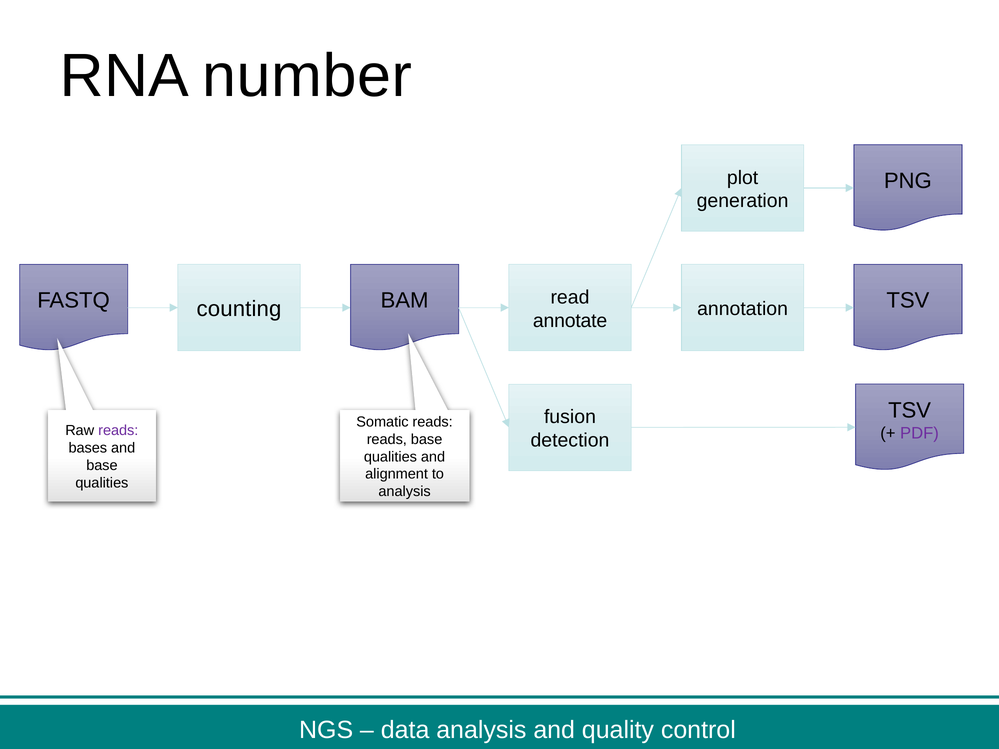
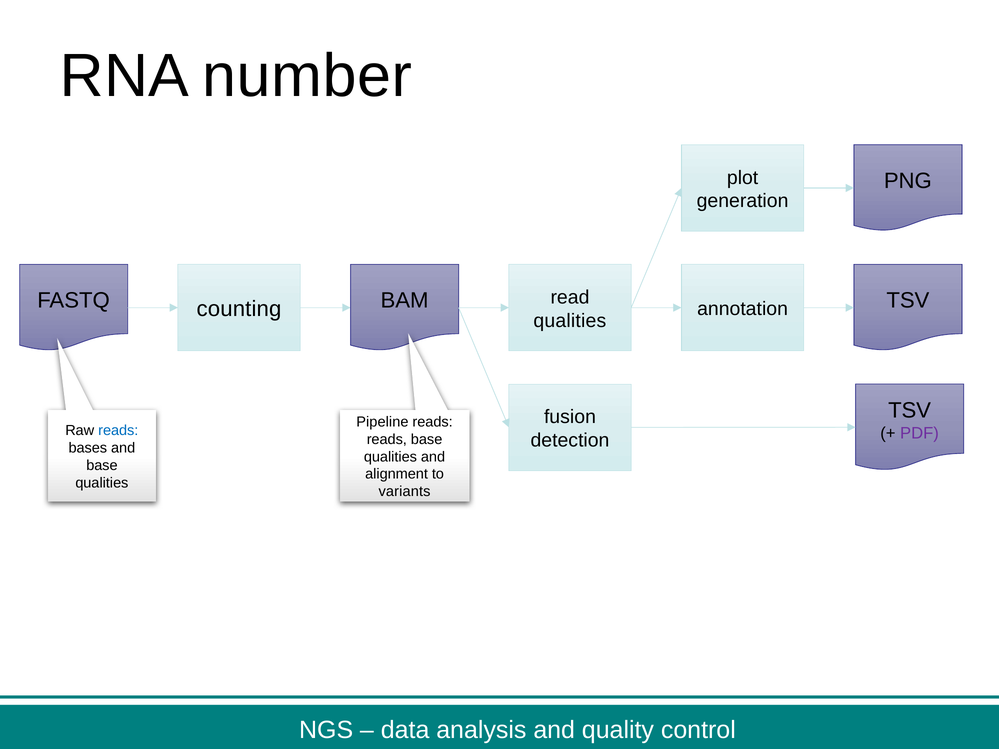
annotate: annotate -> qualities (570, 321)
Somatic: Somatic -> Pipeline (382, 422)
reads colour: purple -> blue (118, 431)
analysis: analysis -> variants (405, 492)
